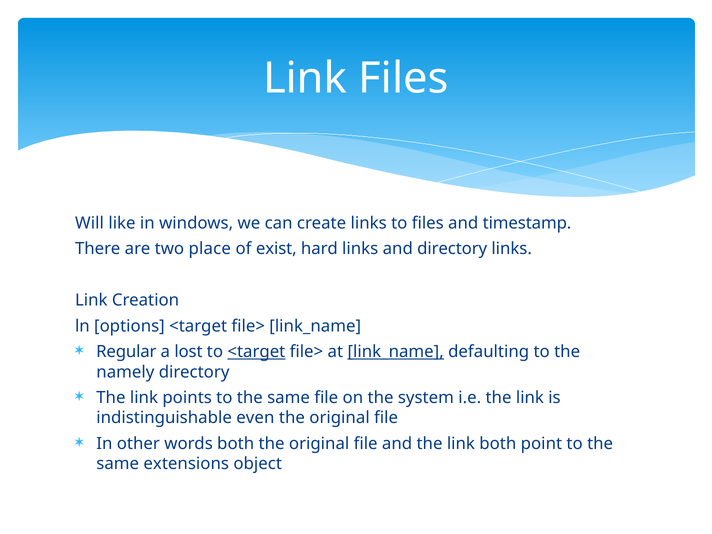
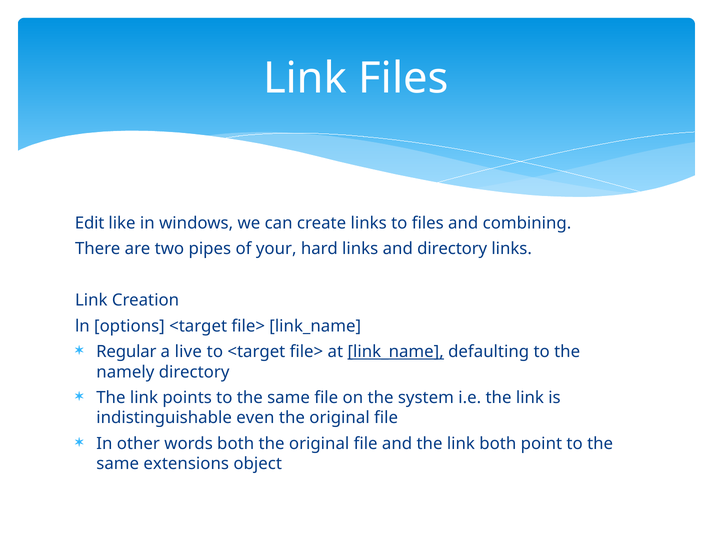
Will: Will -> Edit (90, 223)
timestamp: timestamp -> combining (527, 223)
place: place -> pipes (210, 249)
exist: exist -> your (276, 249)
lost: lost -> live (188, 352)
<target underline: present -> none (256, 352)
